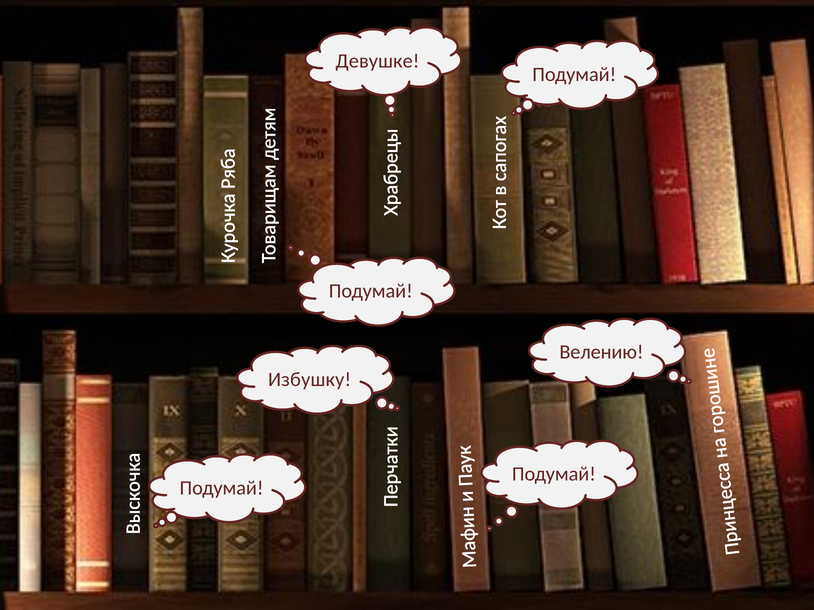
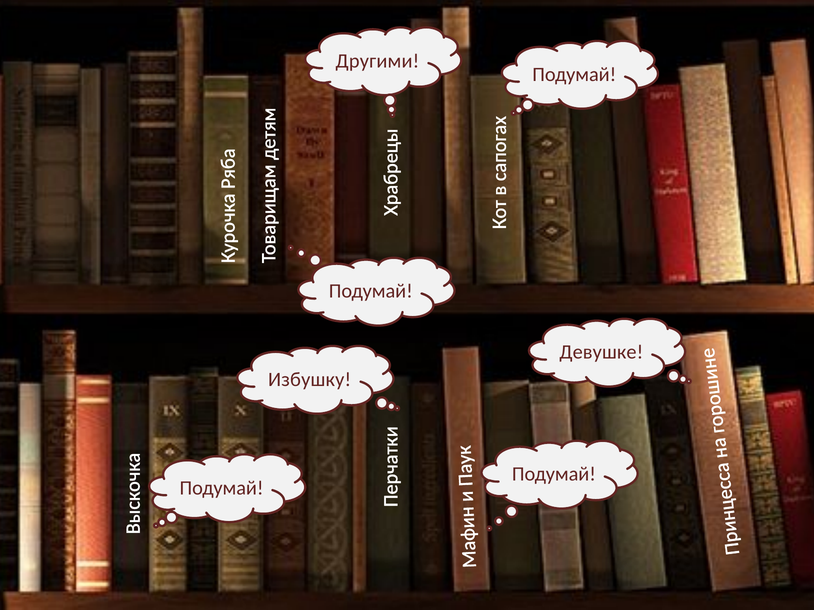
Девушке: Девушке -> Другими (377, 61)
Велению: Велению -> Девушке (601, 353)
